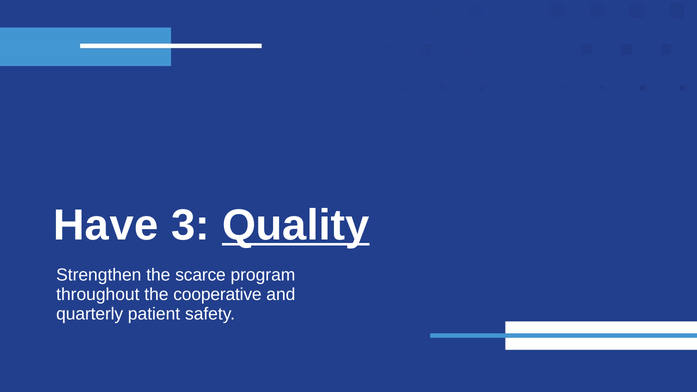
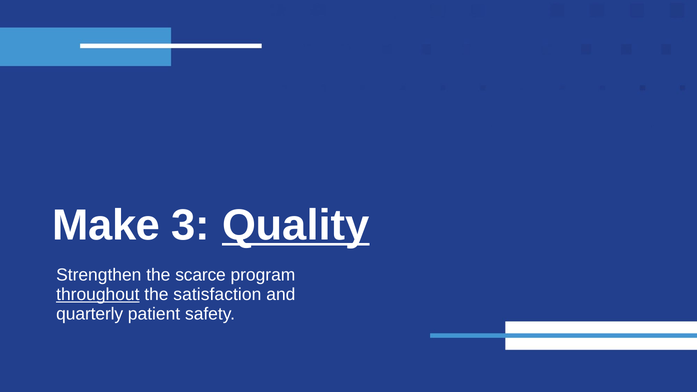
Have: Have -> Make (106, 225)
throughout underline: none -> present (98, 294)
cooperative: cooperative -> satisfaction (217, 294)
